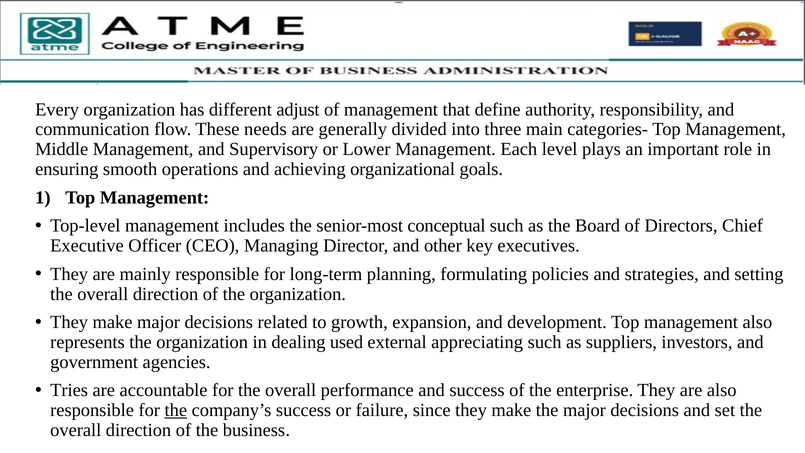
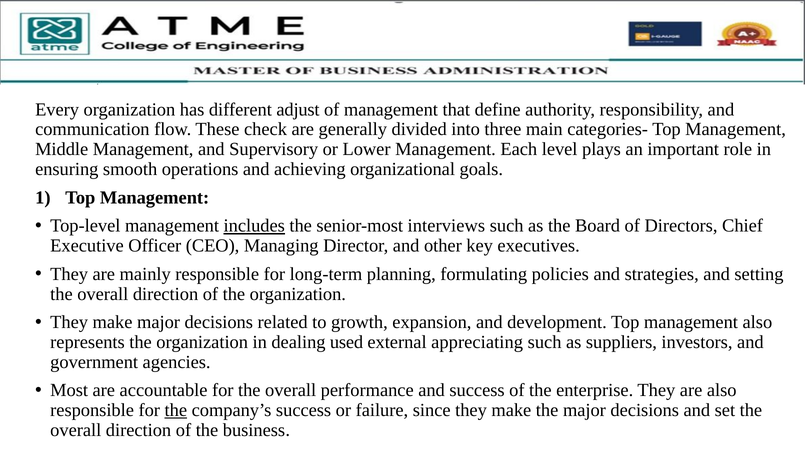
needs: needs -> check (266, 129)
includes underline: none -> present (254, 226)
conceptual: conceptual -> interviews (446, 226)
Tries: Tries -> Most (69, 390)
